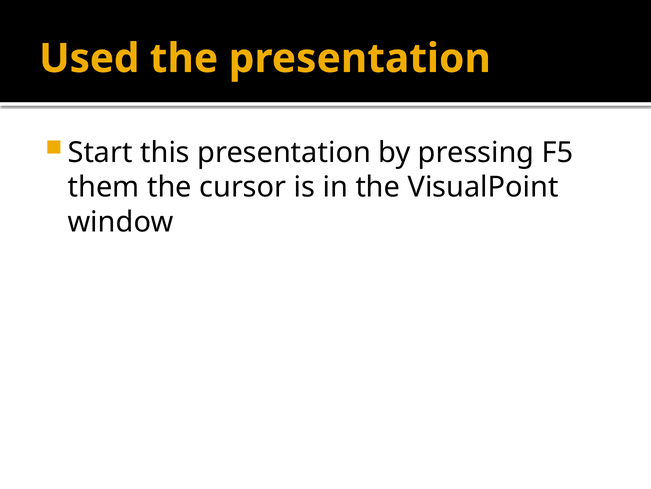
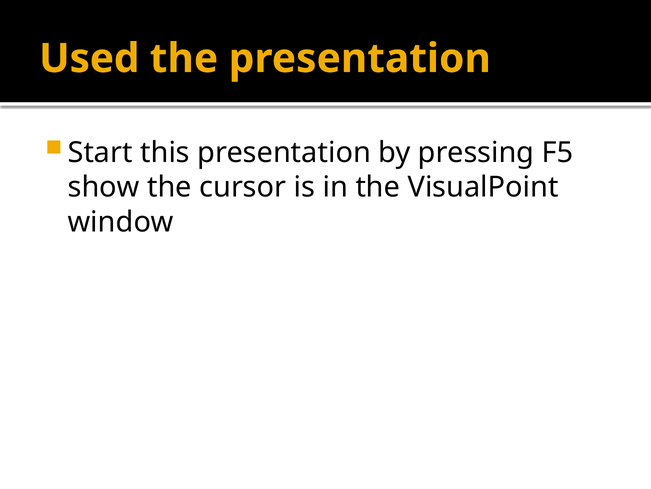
them: them -> show (104, 187)
